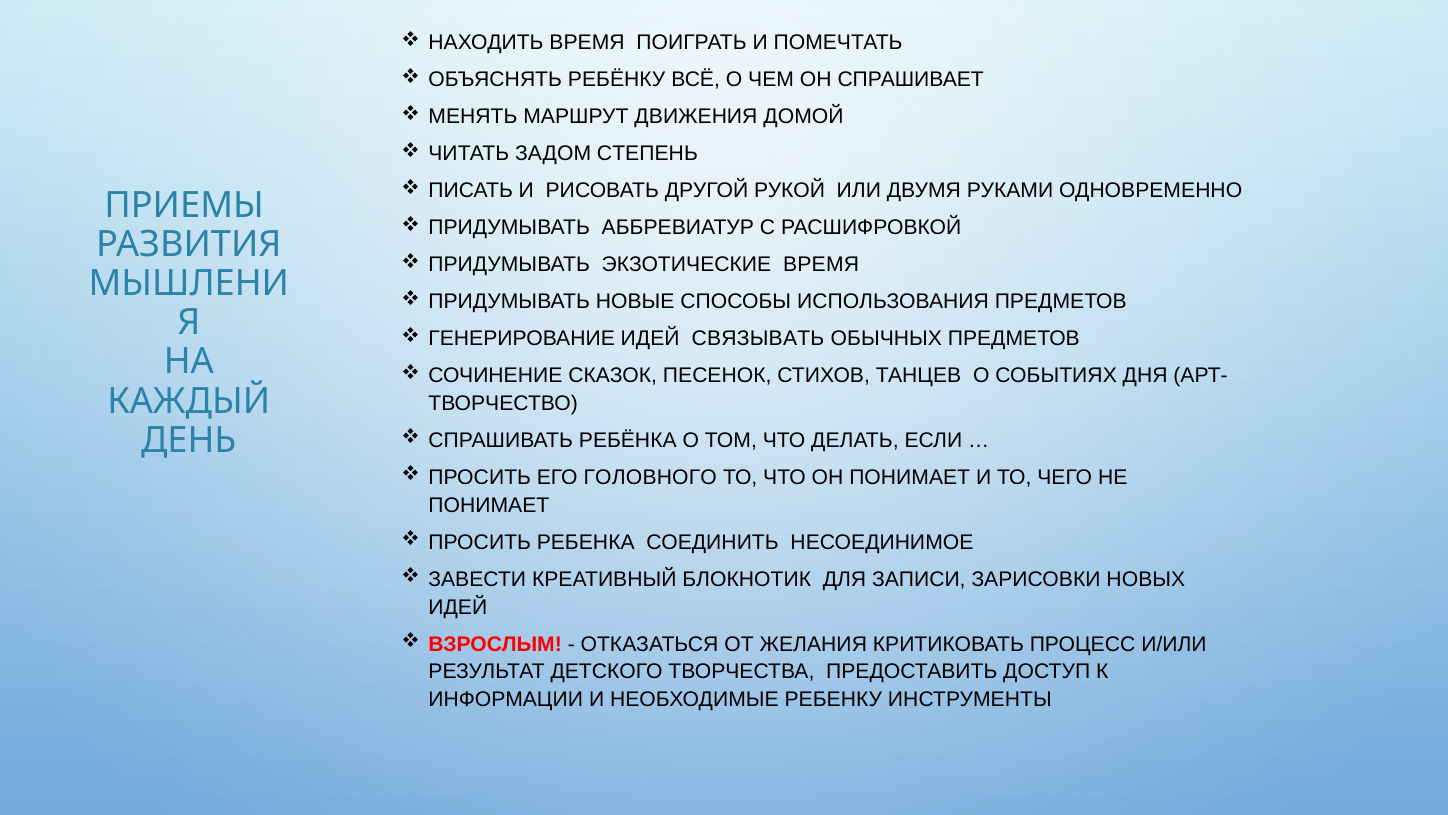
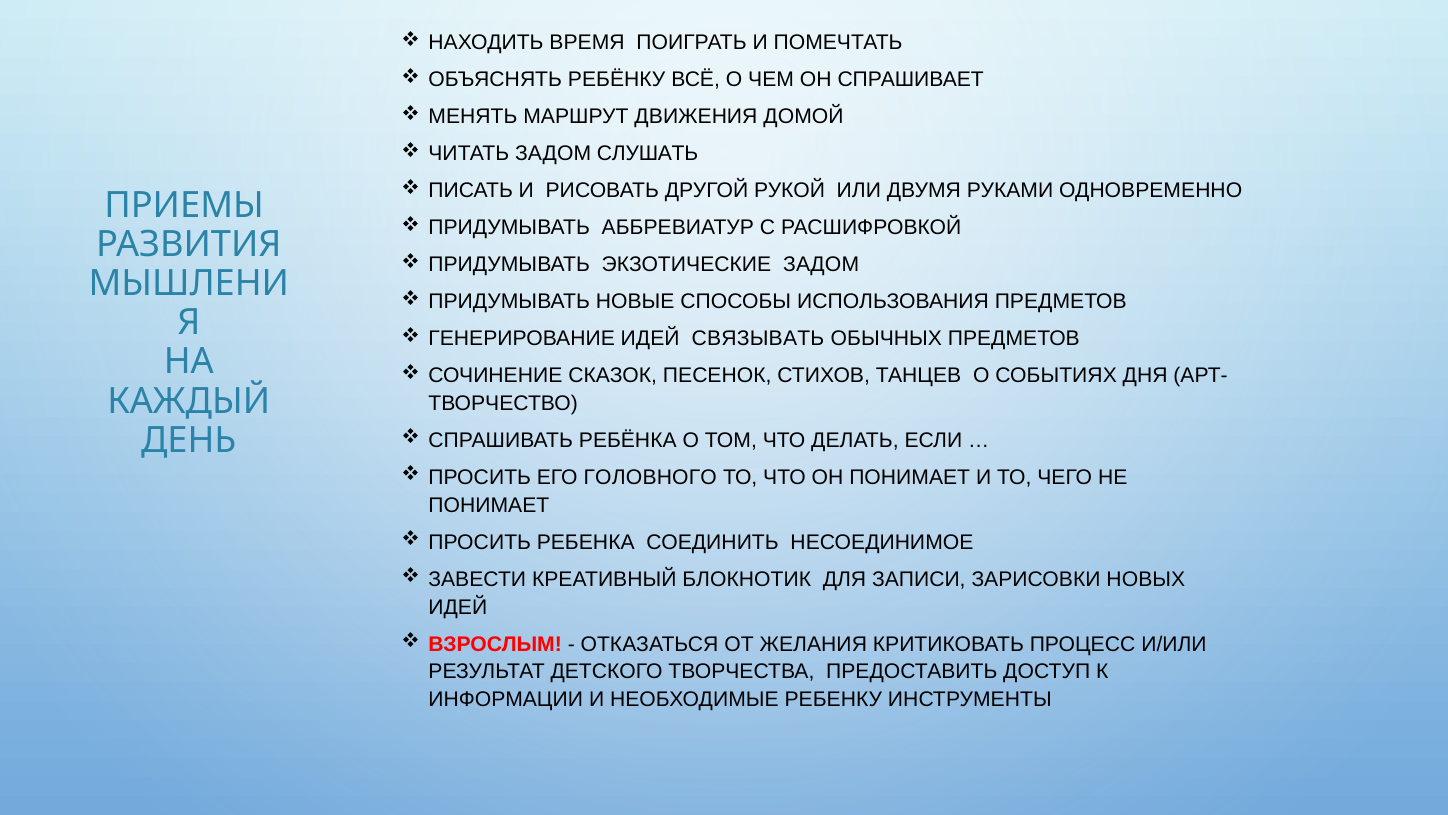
СТЕПЕНЬ: СТЕПЕНЬ -> СЛУШАТЬ (648, 154)
ЭКЗОТИЧЕСКИЕ ВРЕМЯ: ВРЕМЯ -> ЗАДОМ (821, 265)
